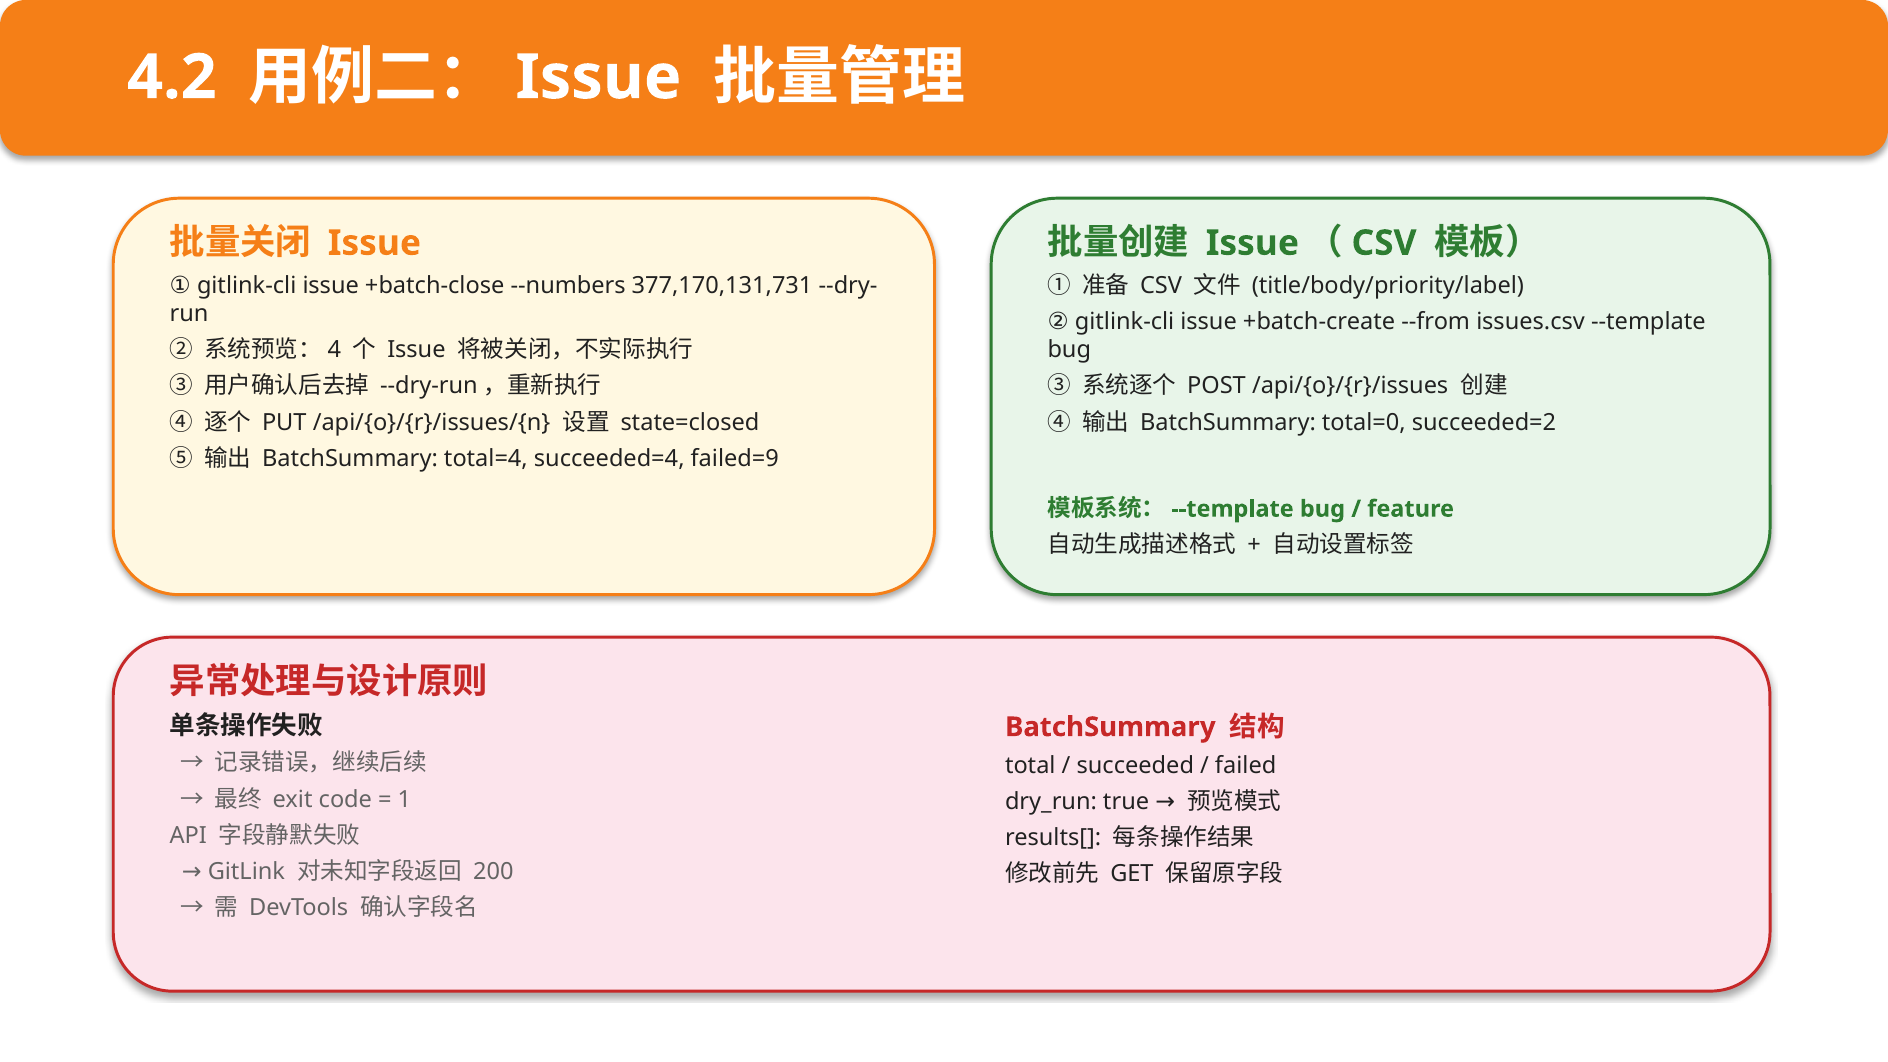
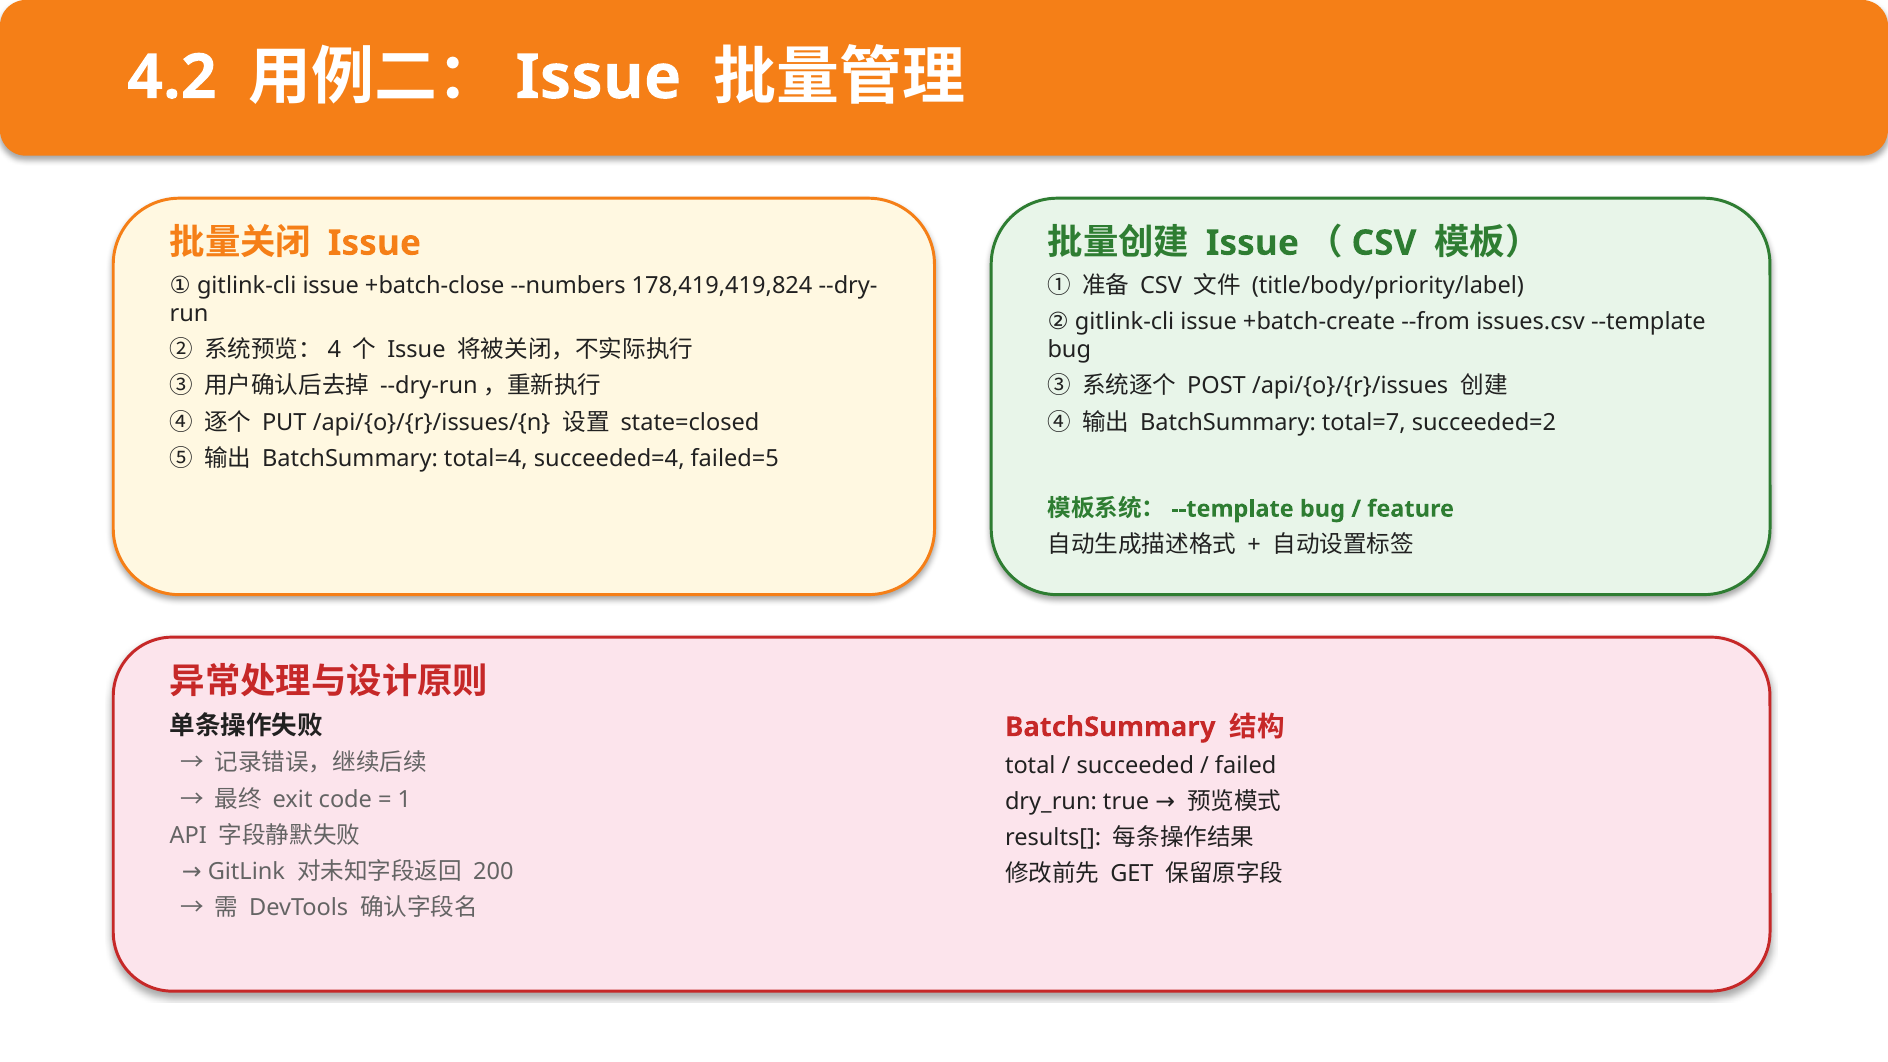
377,170,131,731: 377,170,131,731 -> 178,419,419,824 (722, 286)
total=0: total=0 -> total=7 (1364, 422)
failed=9: failed=9 -> failed=5 (735, 459)
